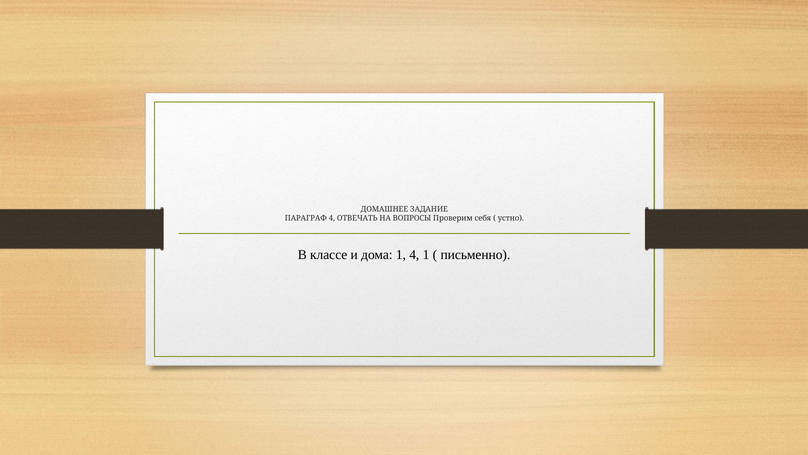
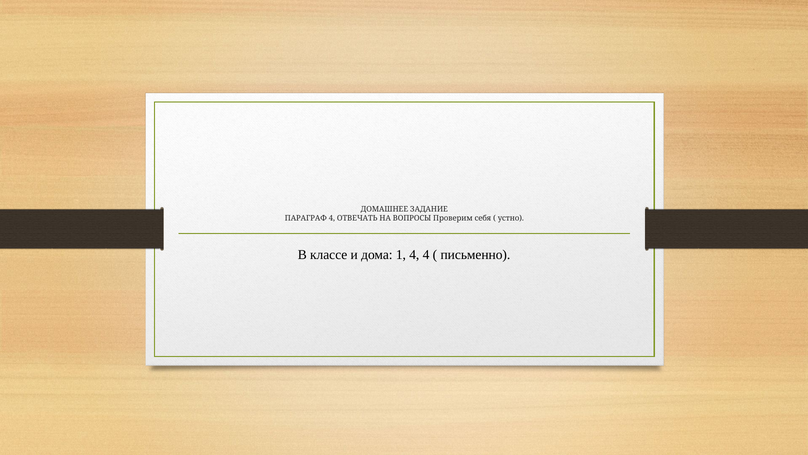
4 1: 1 -> 4 (426, 254)
